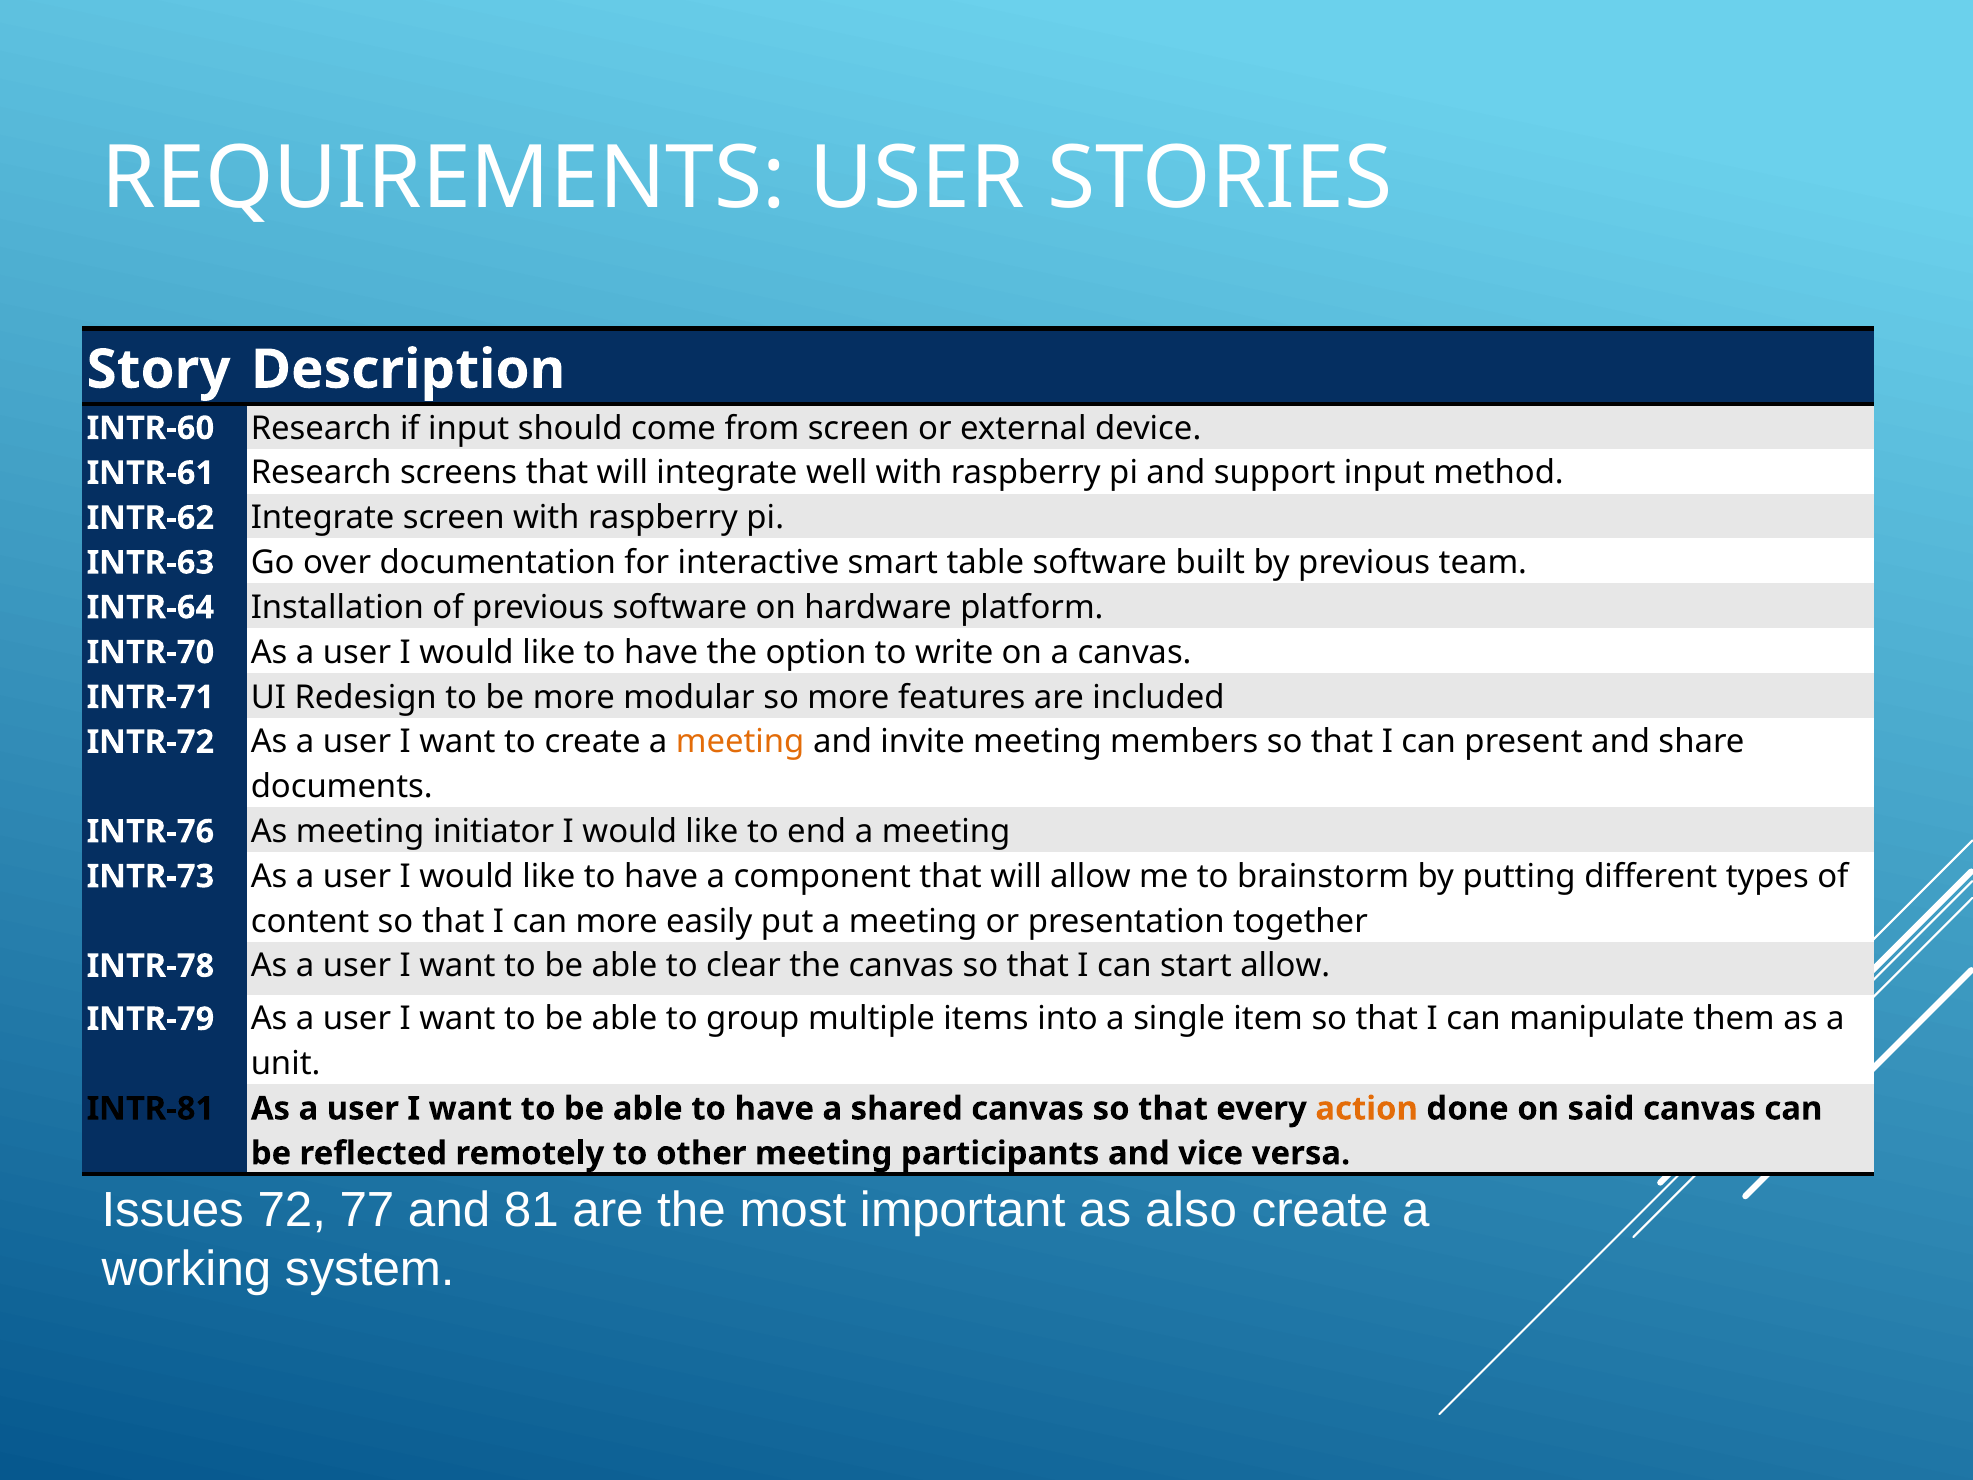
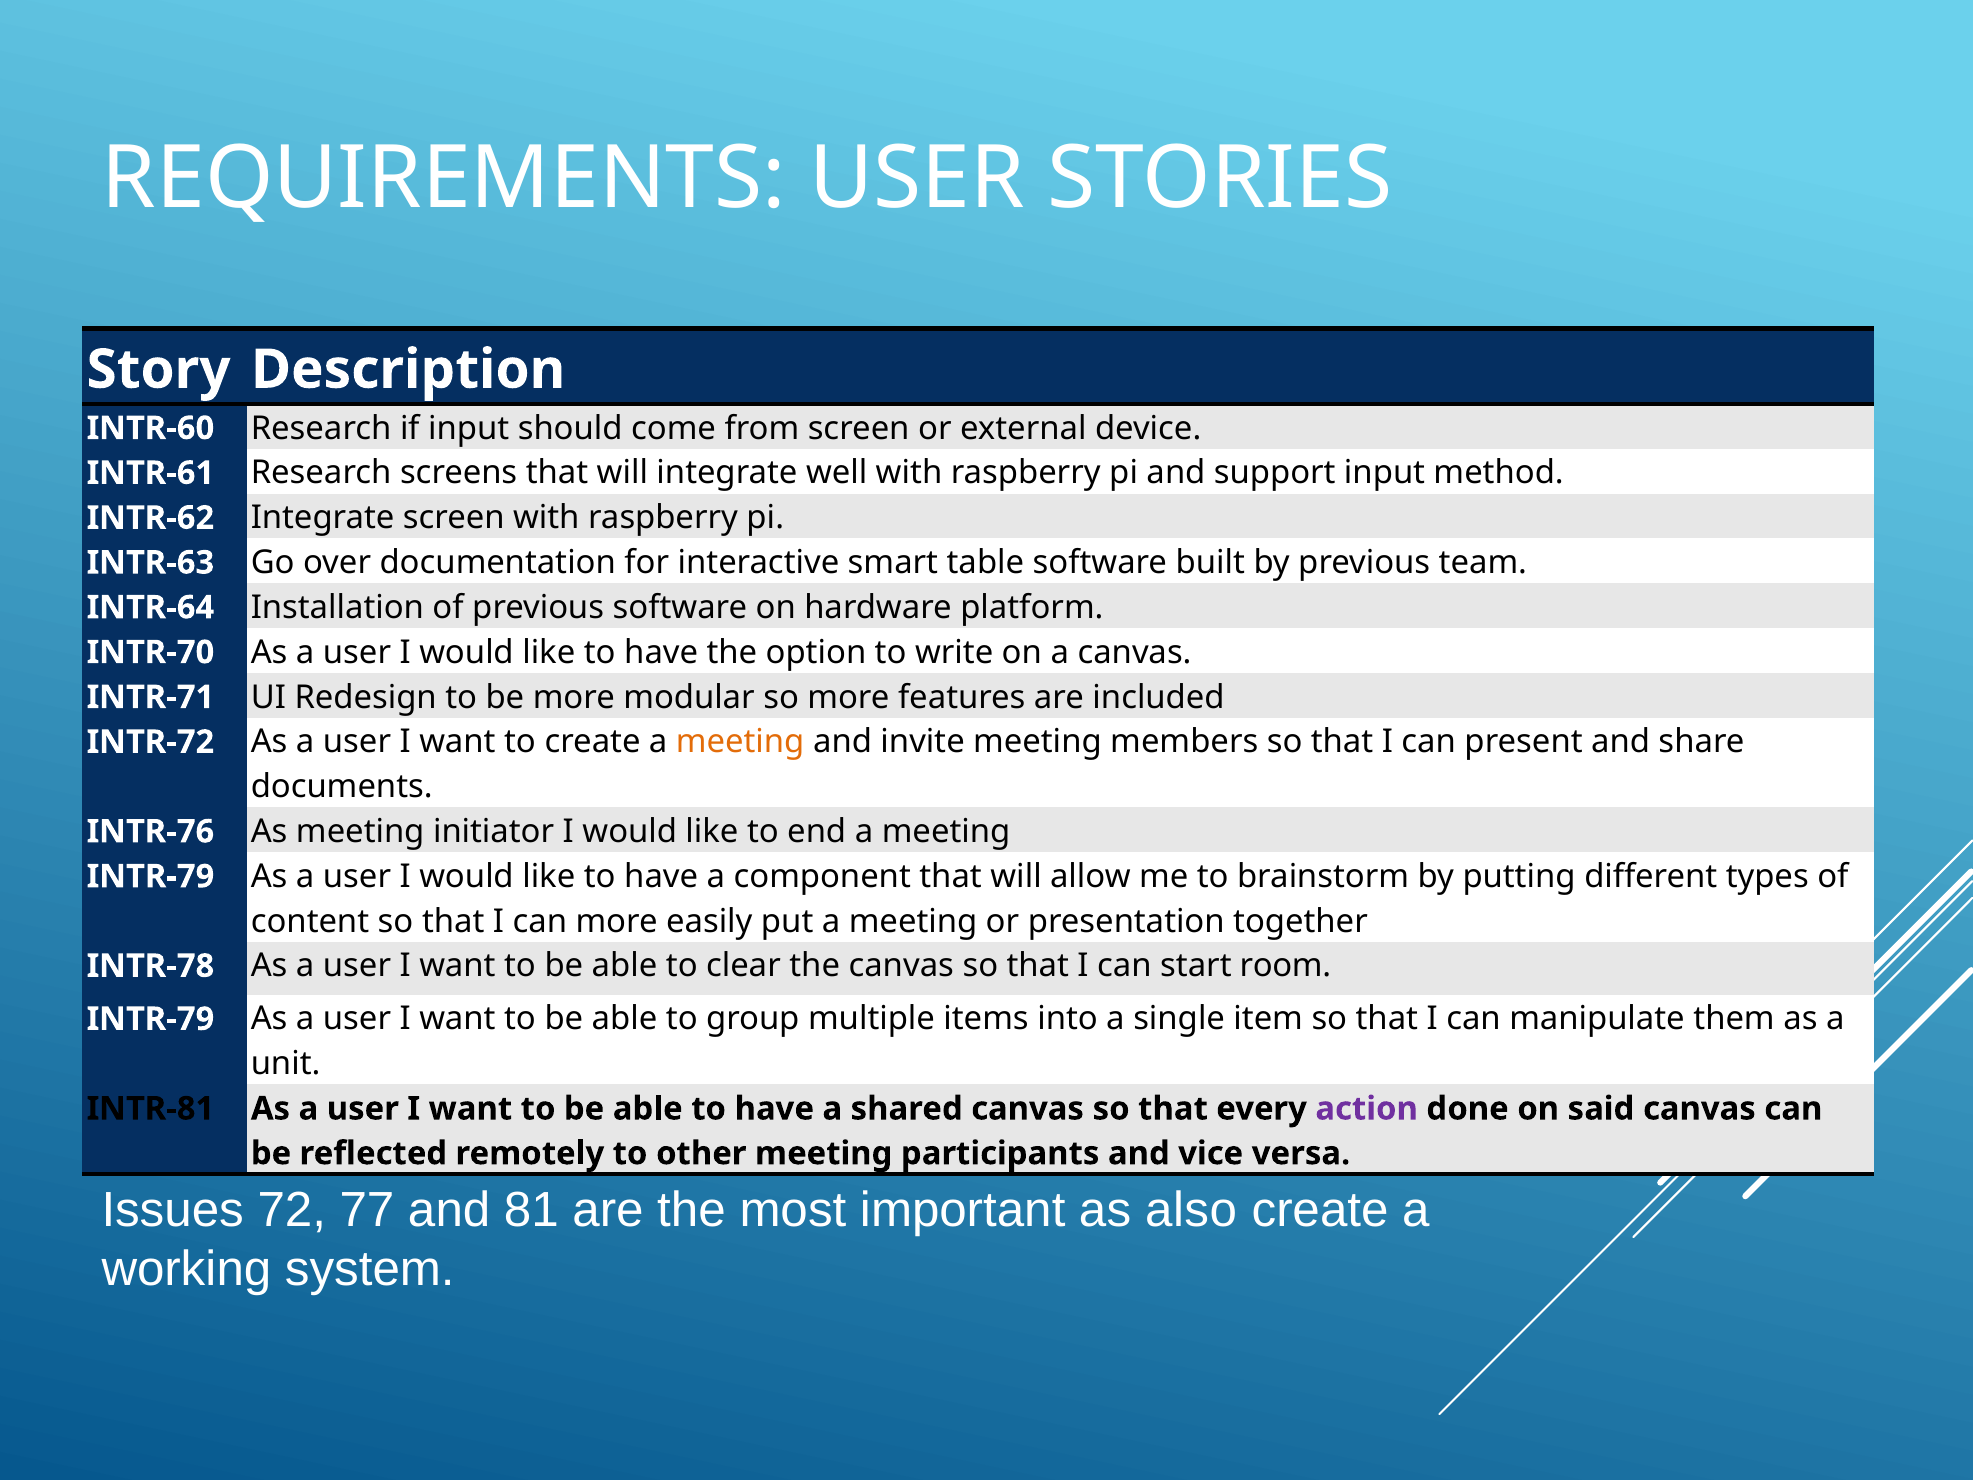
INTR-73: INTR-73 -> INTR-79 (150, 876)
start allow: allow -> room (1285, 966)
action colour: orange -> purple (1367, 1108)
